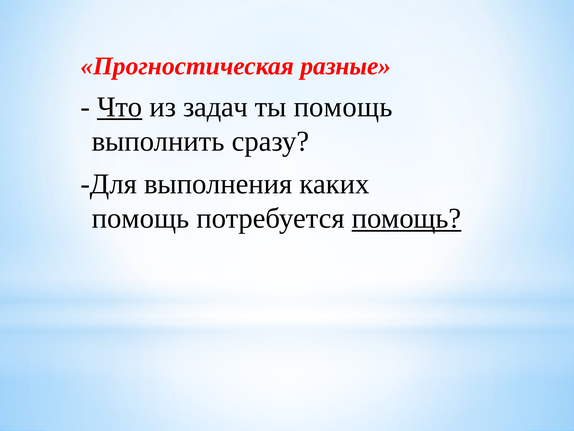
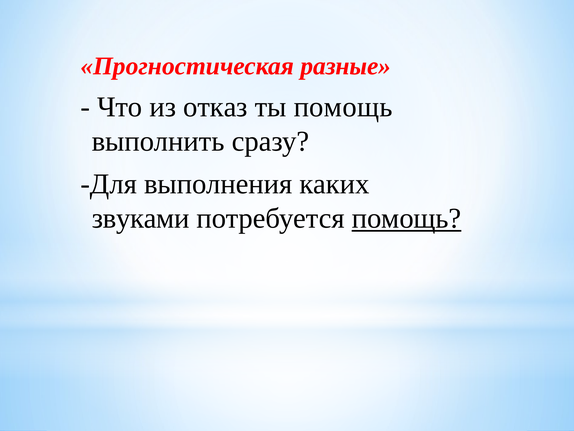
Что underline: present -> none (120, 107)
задач: задач -> отказ (215, 107)
помощь: помощь -> звуками (141, 218)
